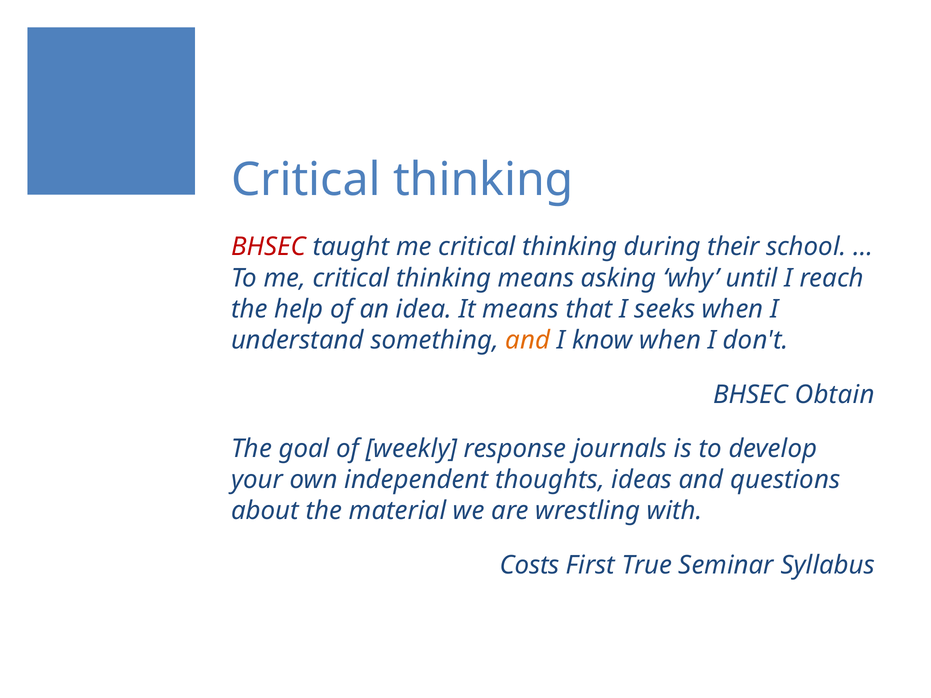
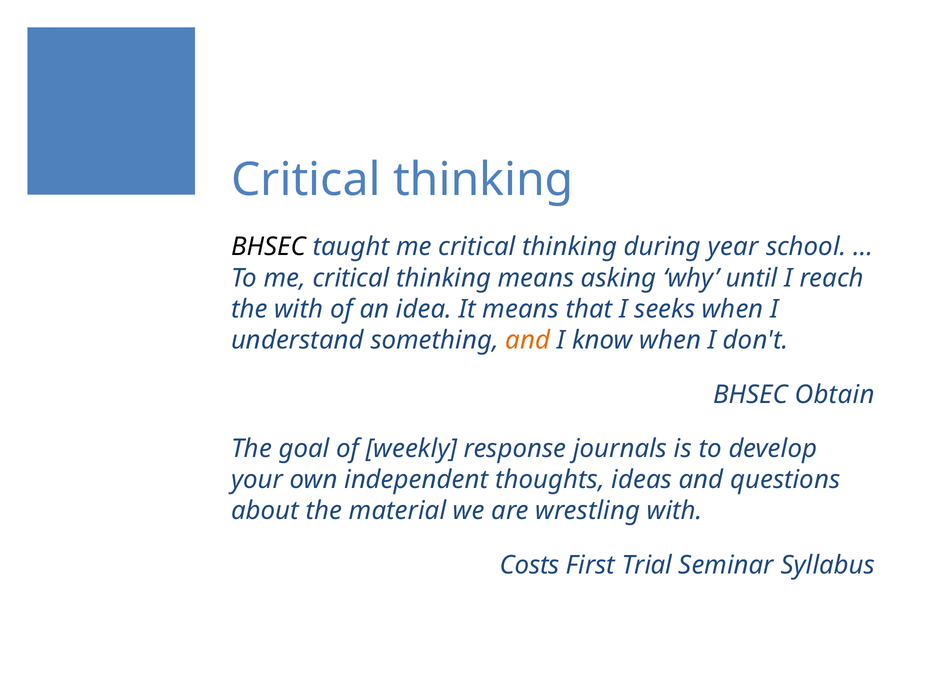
BHSEC colour: red -> black (268, 247)
their: their -> year (733, 247)
the help: help -> with (299, 309)
True: True -> Trial (647, 565)
